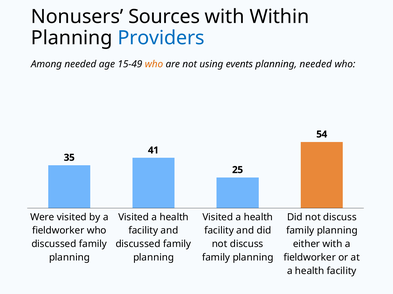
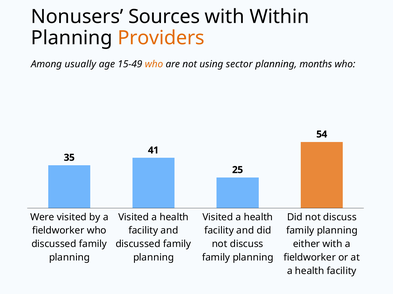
Providers colour: blue -> orange (161, 38)
Among needed: needed -> usually (80, 64)
events: events -> sector (239, 64)
planning needed: needed -> months (316, 64)
